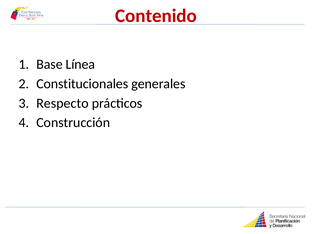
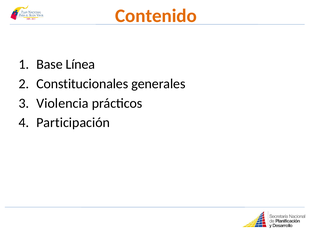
Contenido colour: red -> orange (156, 16)
Respecto: Respecto -> Violencia (62, 103)
Construcción: Construcción -> Participación (73, 123)
